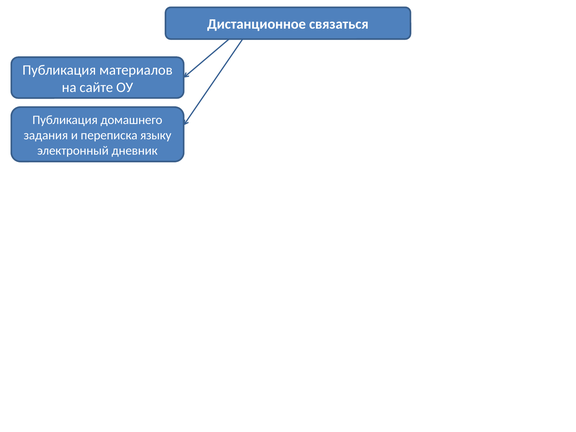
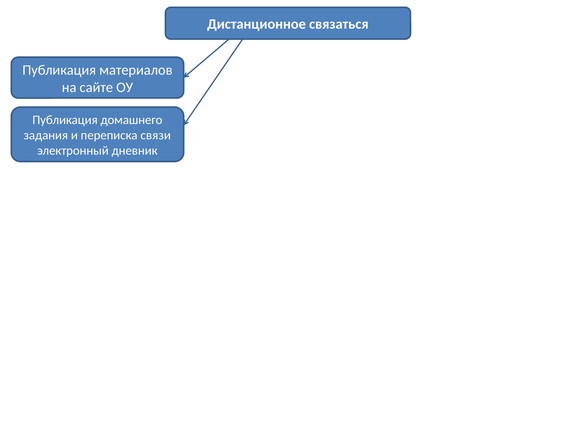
языку: языку -> связи (156, 135)
